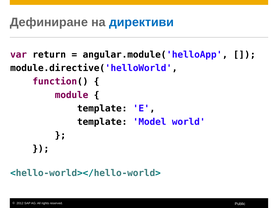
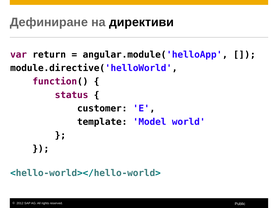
директиви colour: blue -> black (142, 22)
module: module -> status (72, 95)
template: template -> customer (102, 109)
